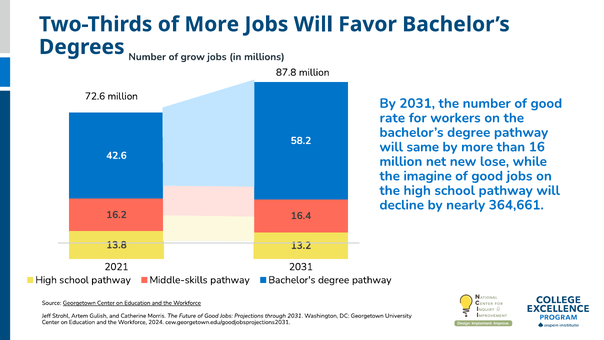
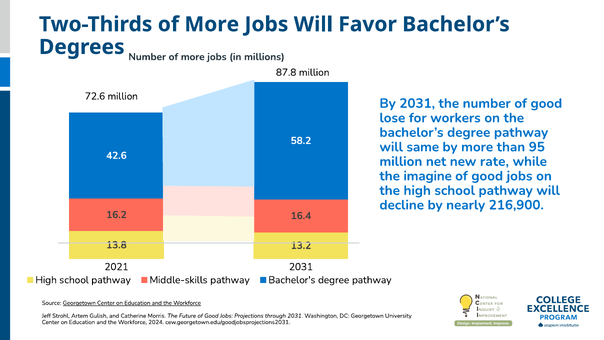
Number of grow: grow -> more (193, 57)
rate: rate -> lose (392, 118)
16: 16 -> 95 (537, 147)
lose: lose -> rate (494, 161)
364,661: 364,661 -> 216,900 (516, 205)
